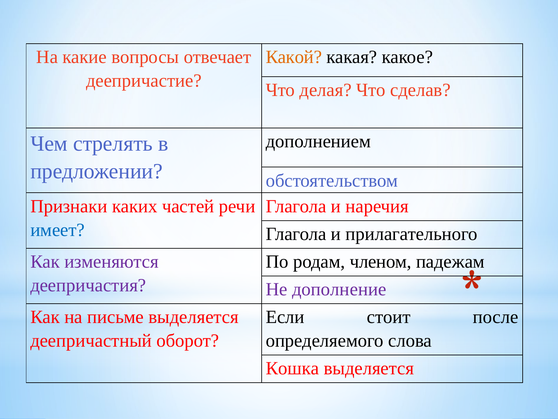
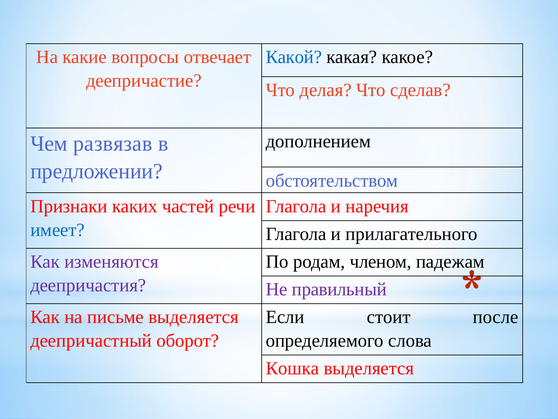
Какой colour: orange -> blue (294, 57)
стрелять: стрелять -> развязав (113, 144)
дополнение: дополнение -> правильный (339, 289)
